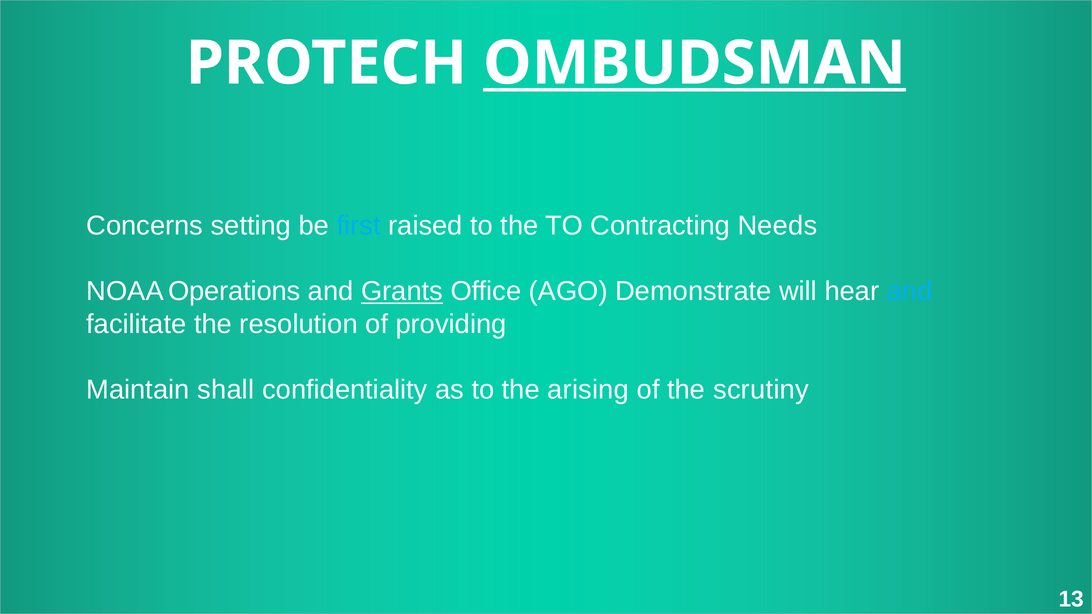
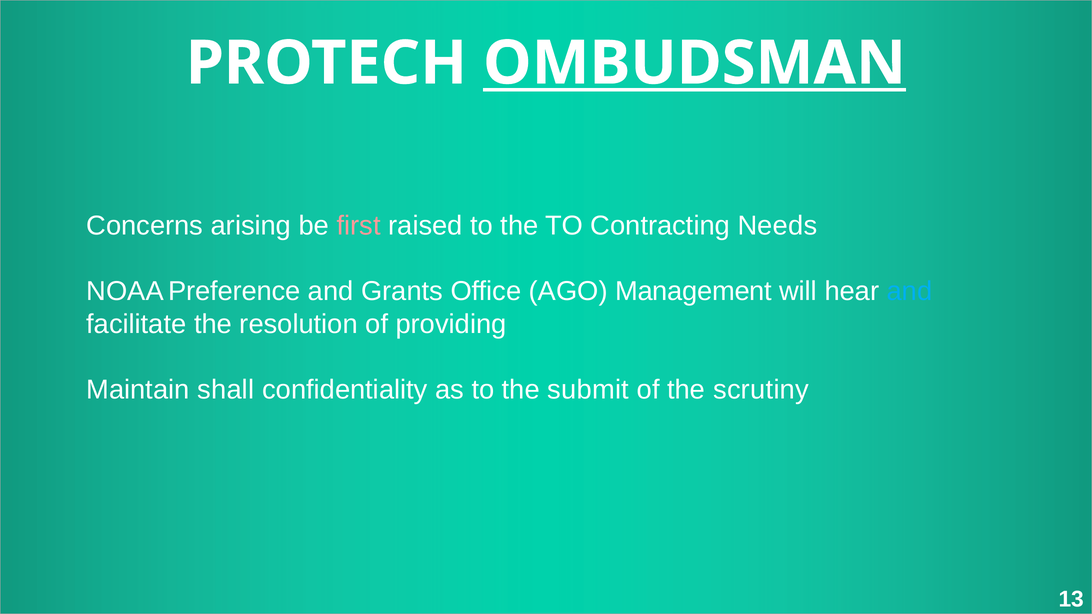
setting: setting -> arising (251, 226)
first colour: light blue -> pink (359, 226)
Operations: Operations -> Preference (234, 292)
Grants underline: present -> none (402, 292)
Demonstrate: Demonstrate -> Management (693, 292)
arising: arising -> submit (588, 390)
